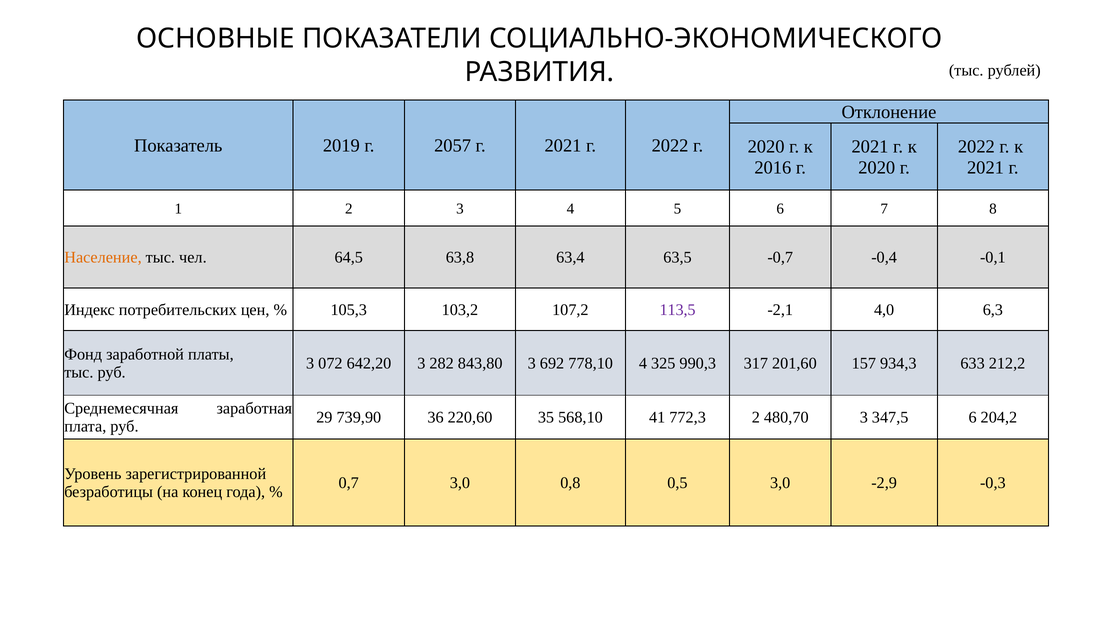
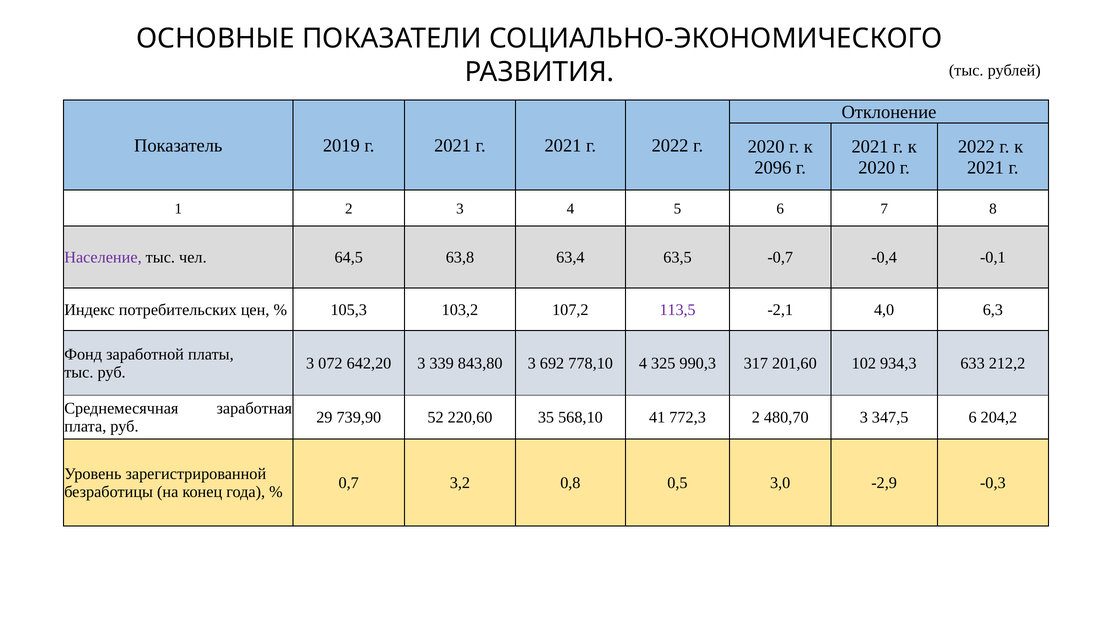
2019 г 2057: 2057 -> 2021 (453, 146)
2016: 2016 -> 2096 (773, 168)
Население colour: orange -> purple (103, 258)
282: 282 -> 339 (442, 364)
157: 157 -> 102 (864, 364)
36: 36 -> 52 (436, 418)
0,7 3,0: 3,0 -> 3,2 (460, 483)
